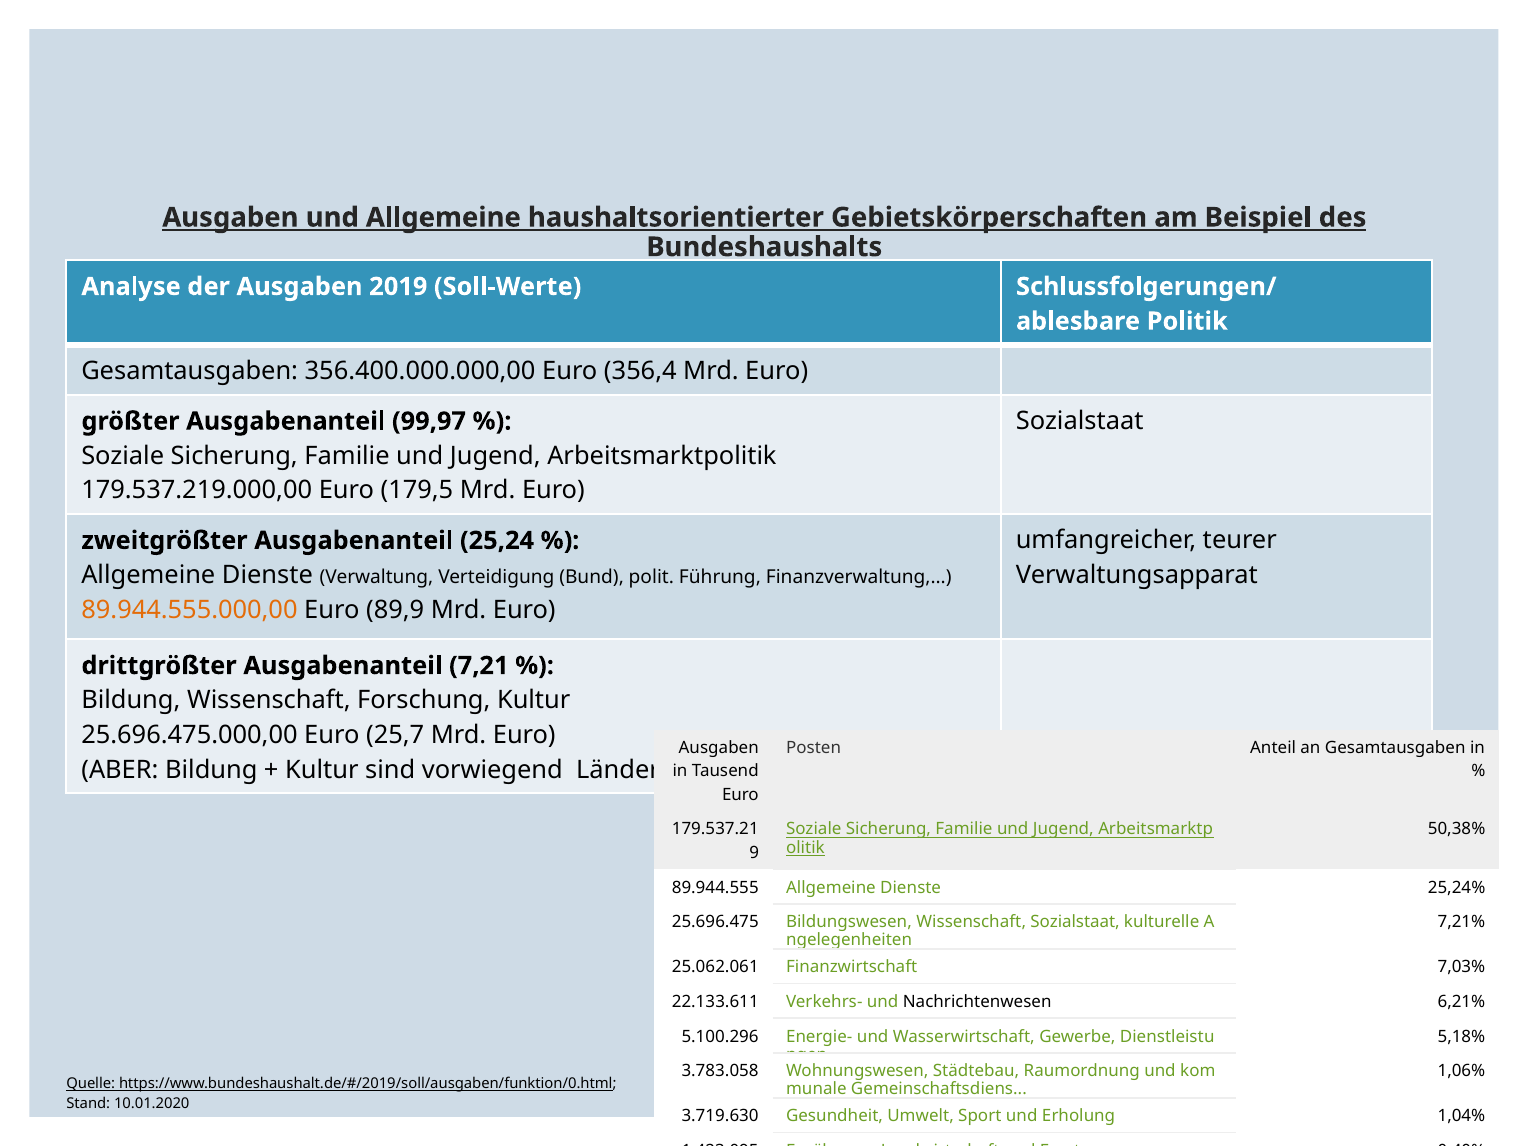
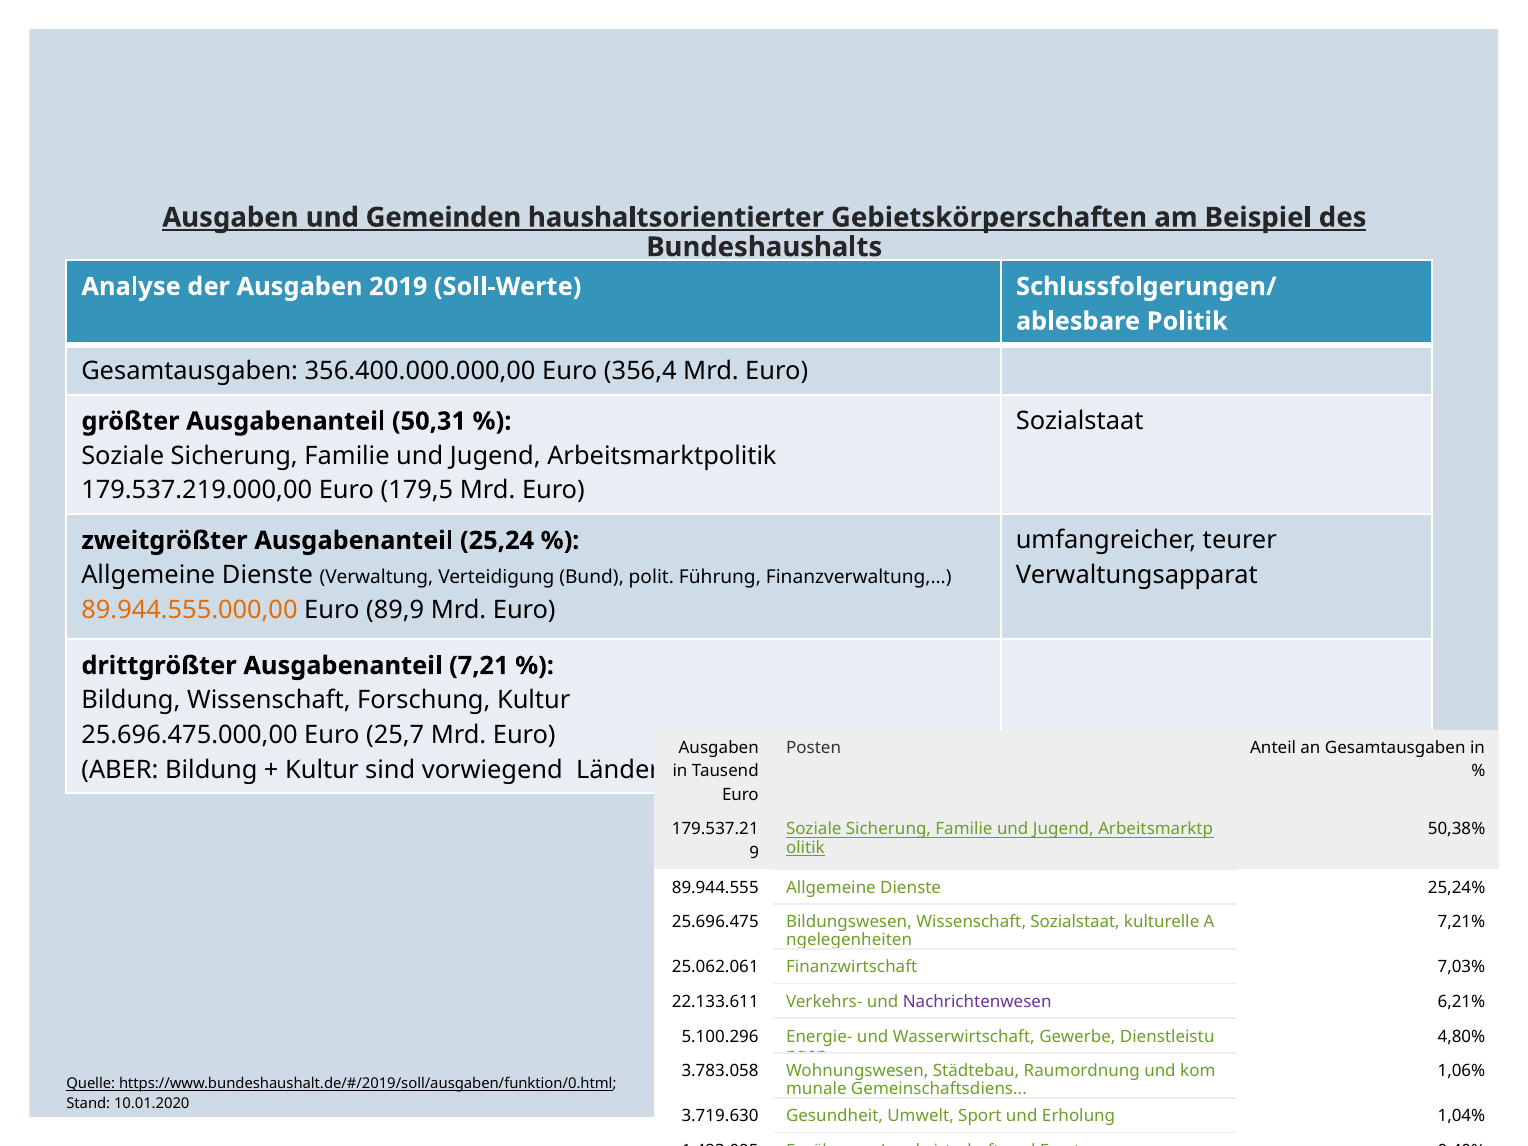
und Allgemeine: Allgemeine -> Gemeinden (443, 217)
99,97: 99,97 -> 50,31 (429, 421)
Nachrichtenwesen colour: black -> purple (977, 1002)
5,18%: 5,18% -> 4,80% (1461, 1036)
